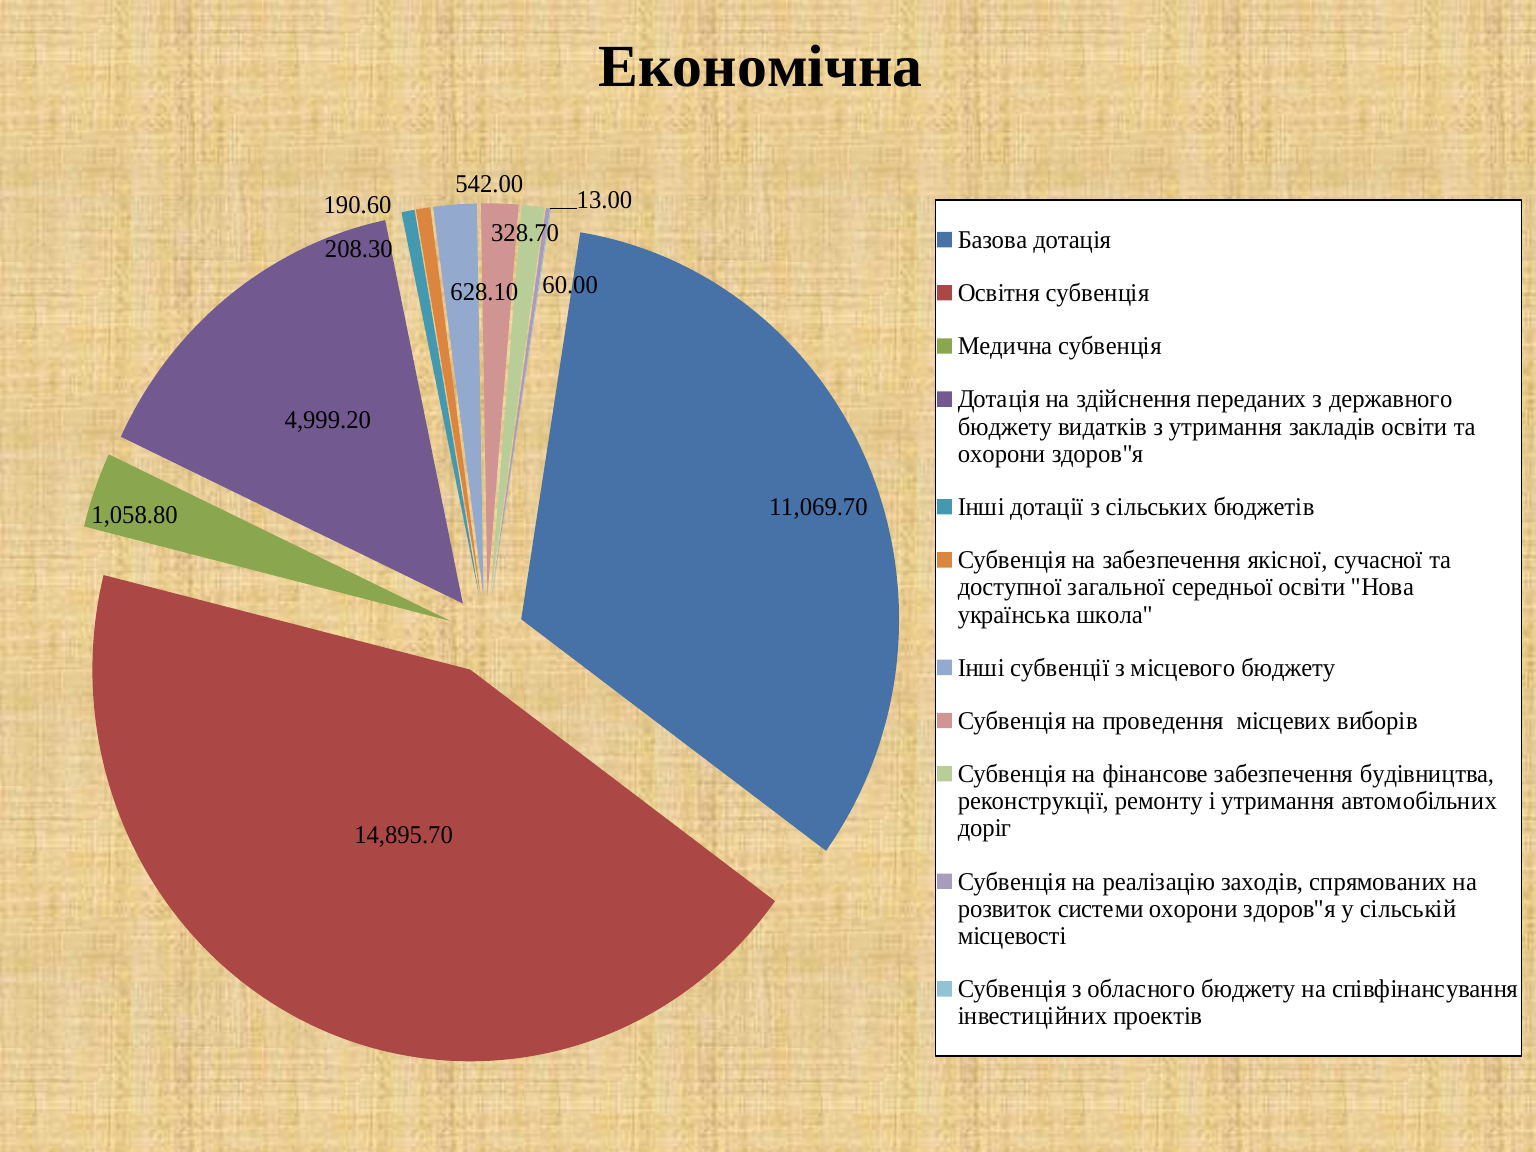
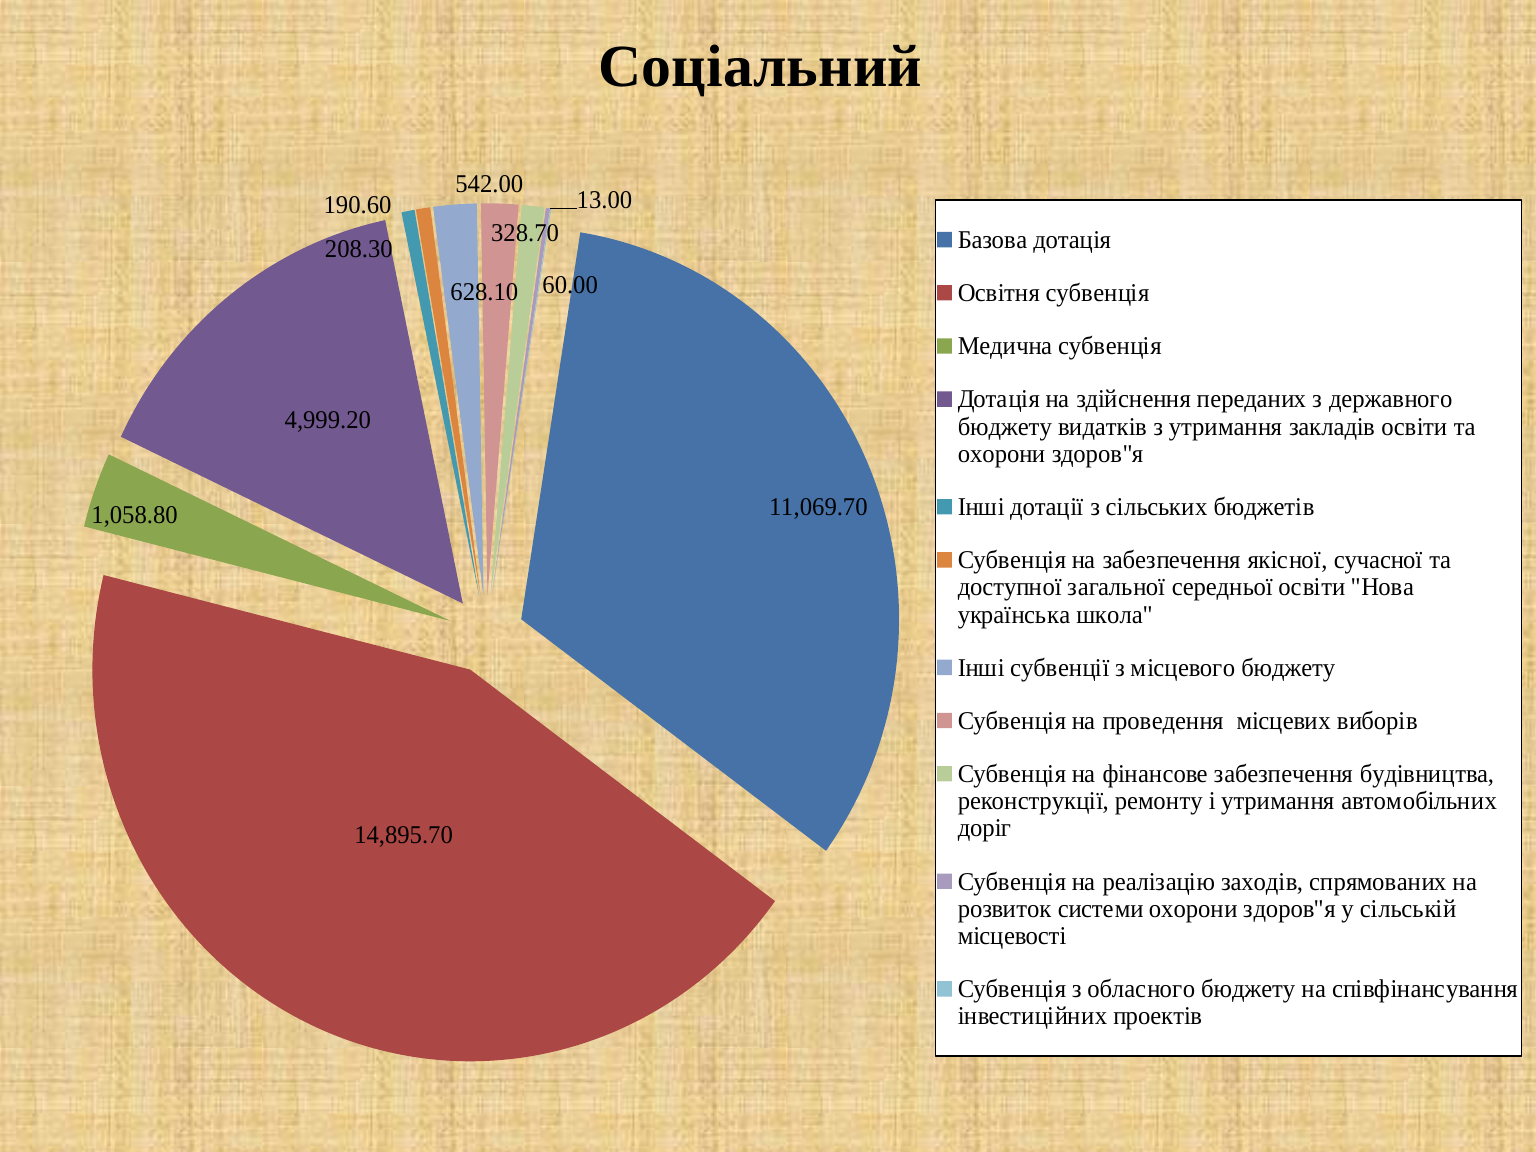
Економічна: Економічна -> Соціальний (760, 67)
